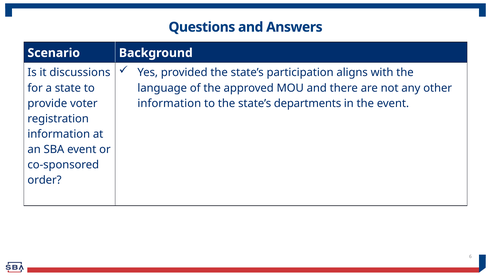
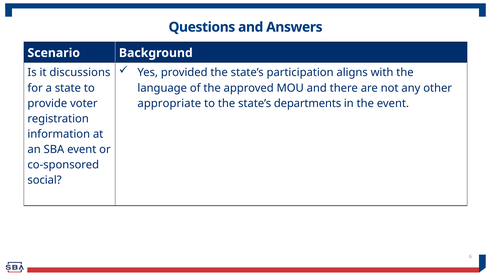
information: information -> appropriate (169, 103)
order: order -> social (45, 180)
